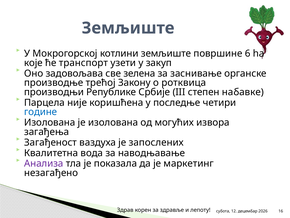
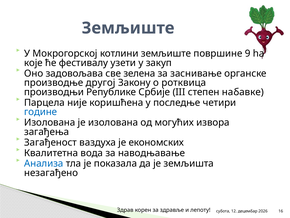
6: 6 -> 9 (248, 53)
транспорт: транспорт -> фестивалу (84, 63)
трећој: трећој -> другој (101, 83)
запослених: запослених -> економских (156, 142)
Анализа colour: purple -> blue (44, 163)
маркетинг: маркетинг -> земљишта (189, 163)
